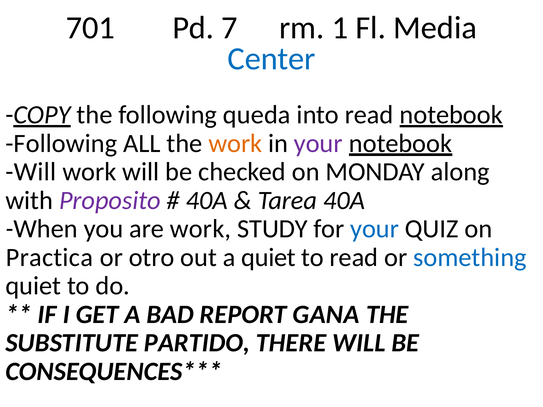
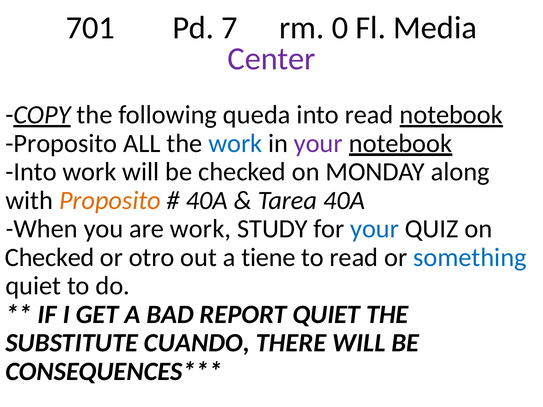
1: 1 -> 0 (340, 28)
Center colour: blue -> purple (272, 59)
Following: Following -> Proposito (61, 143)
work colour: orange -> blue (235, 143)
Will: Will -> Into (31, 172)
Proposito colour: purple -> orange (110, 200)
Practica: Practica -> Checked (50, 257)
a quiet: quiet -> tiene (268, 257)
REPORT GANA: GANA -> QUIET (326, 315)
PARTIDO: PARTIDO -> CUANDO (197, 343)
